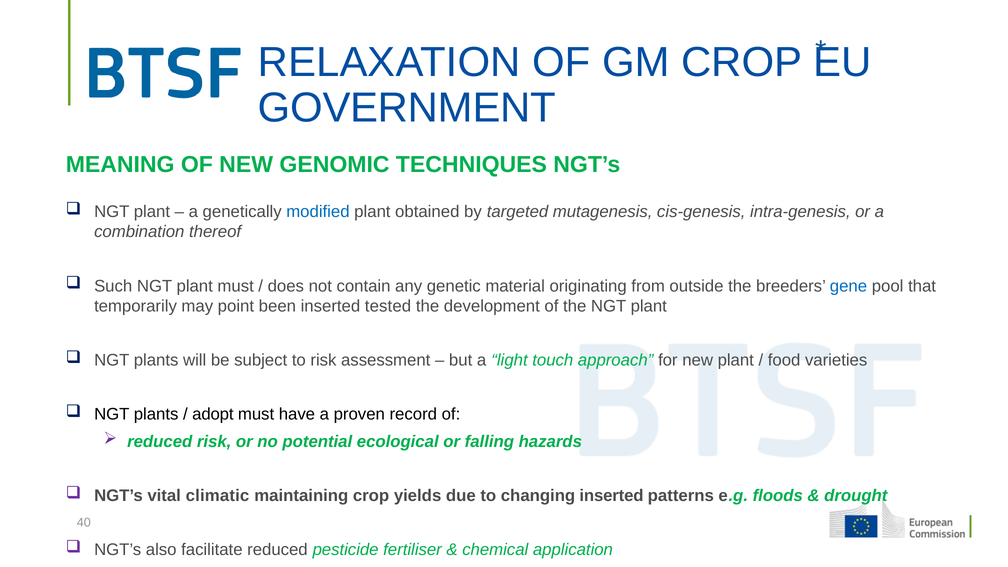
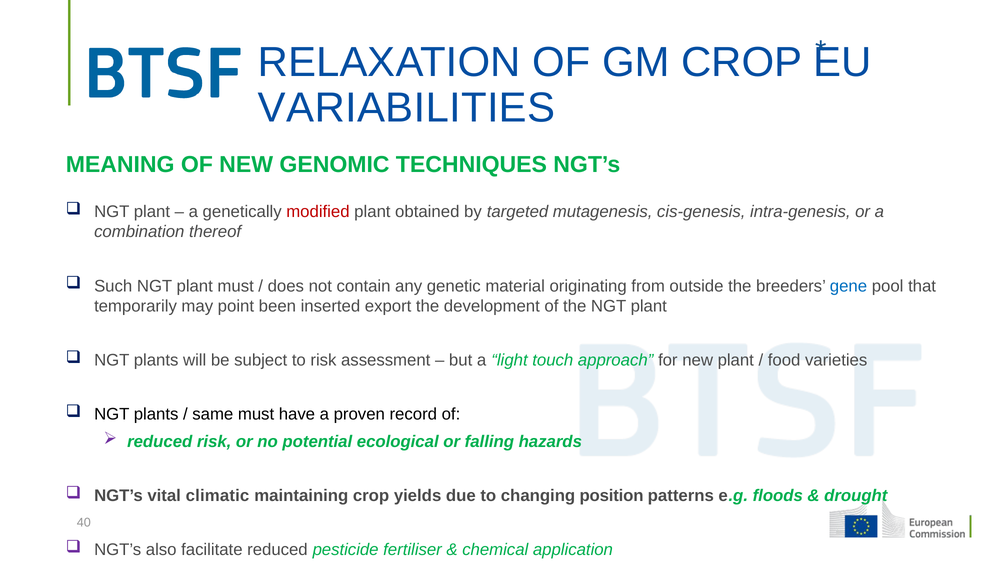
GOVERNMENT: GOVERNMENT -> VARIABILITIES (407, 108)
modified colour: blue -> red (318, 212)
tested: tested -> export (388, 306)
adopt: adopt -> same (213, 414)
changing inserted: inserted -> position (612, 496)
